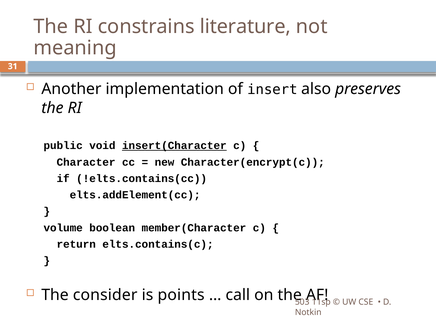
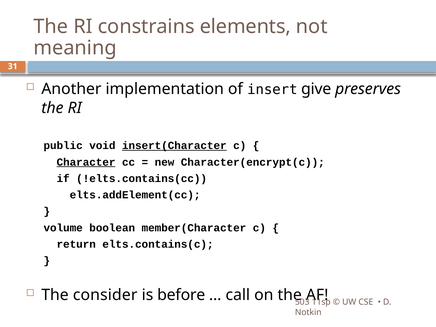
literature: literature -> elements (245, 26)
also: also -> give (316, 89)
Character underline: none -> present (86, 162)
points: points -> before (181, 295)
